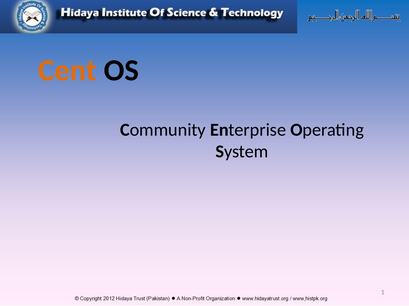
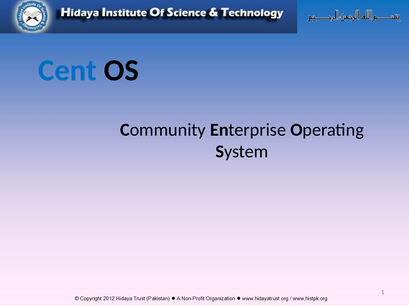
Cent colour: orange -> blue (68, 71)
